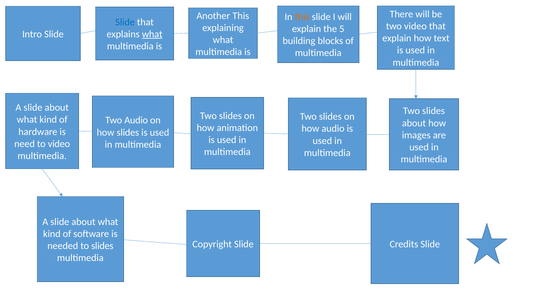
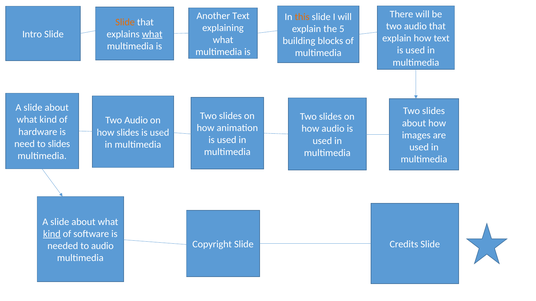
Another This: This -> Text (241, 16)
Slide colour: blue -> orange (125, 22)
video: video -> audio (415, 26)
to video: video -> slides (59, 144)
kind underline: none -> present (52, 234)
to slides: slides -> audio (102, 246)
